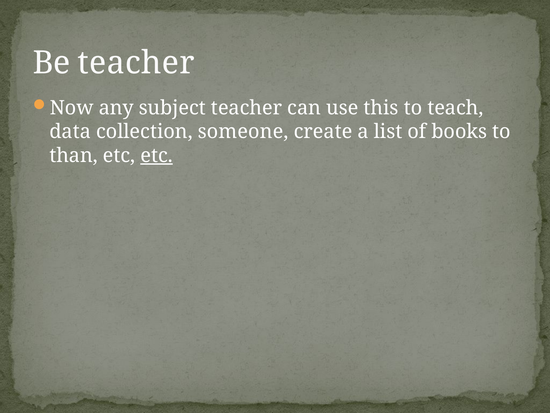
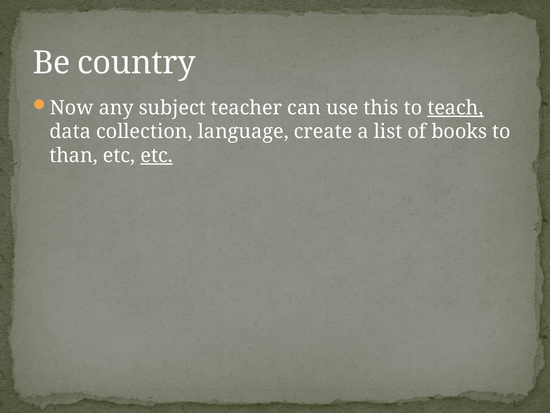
Be teacher: teacher -> country (136, 63)
teach underline: none -> present (455, 108)
someone: someone -> language (243, 131)
